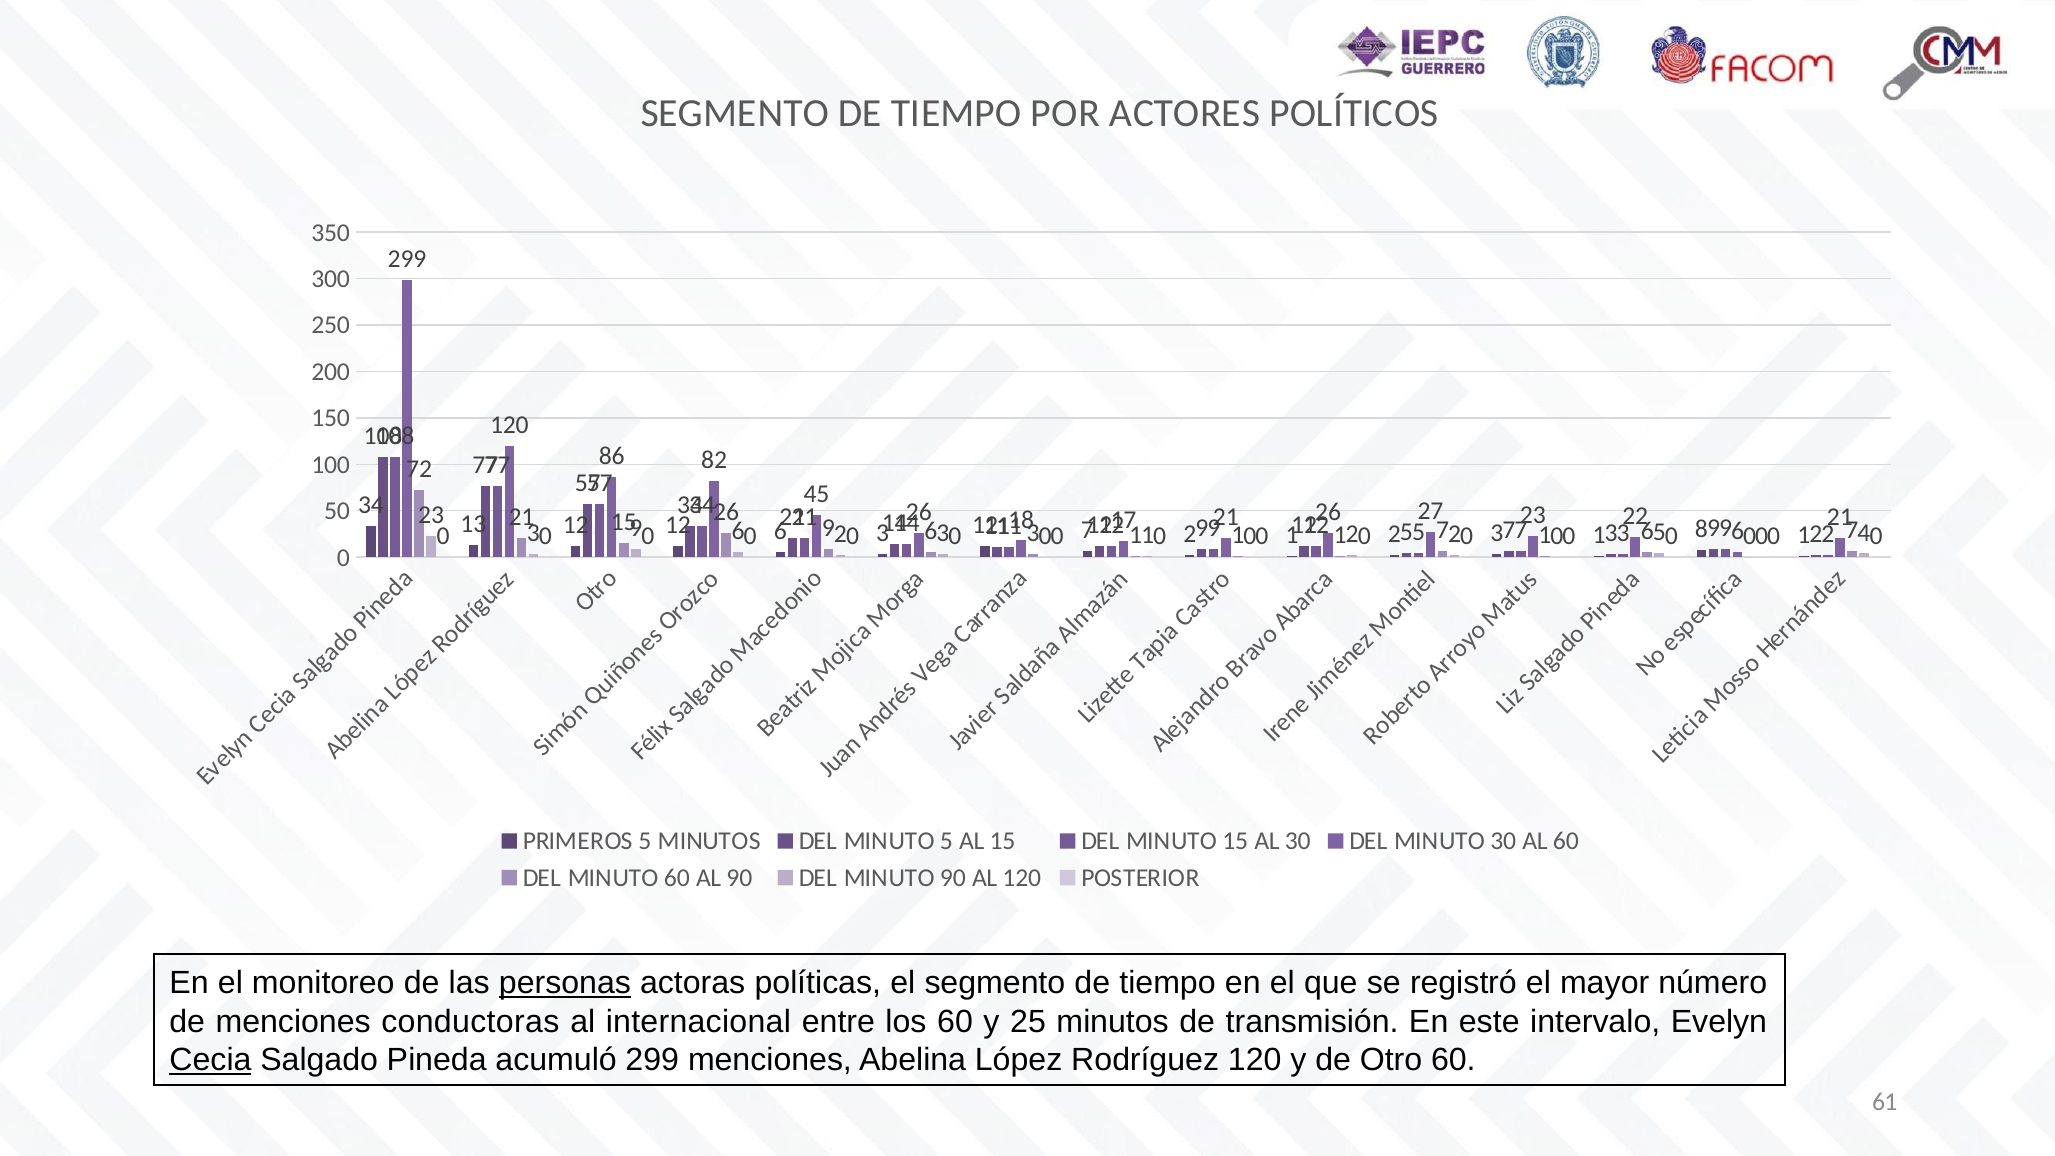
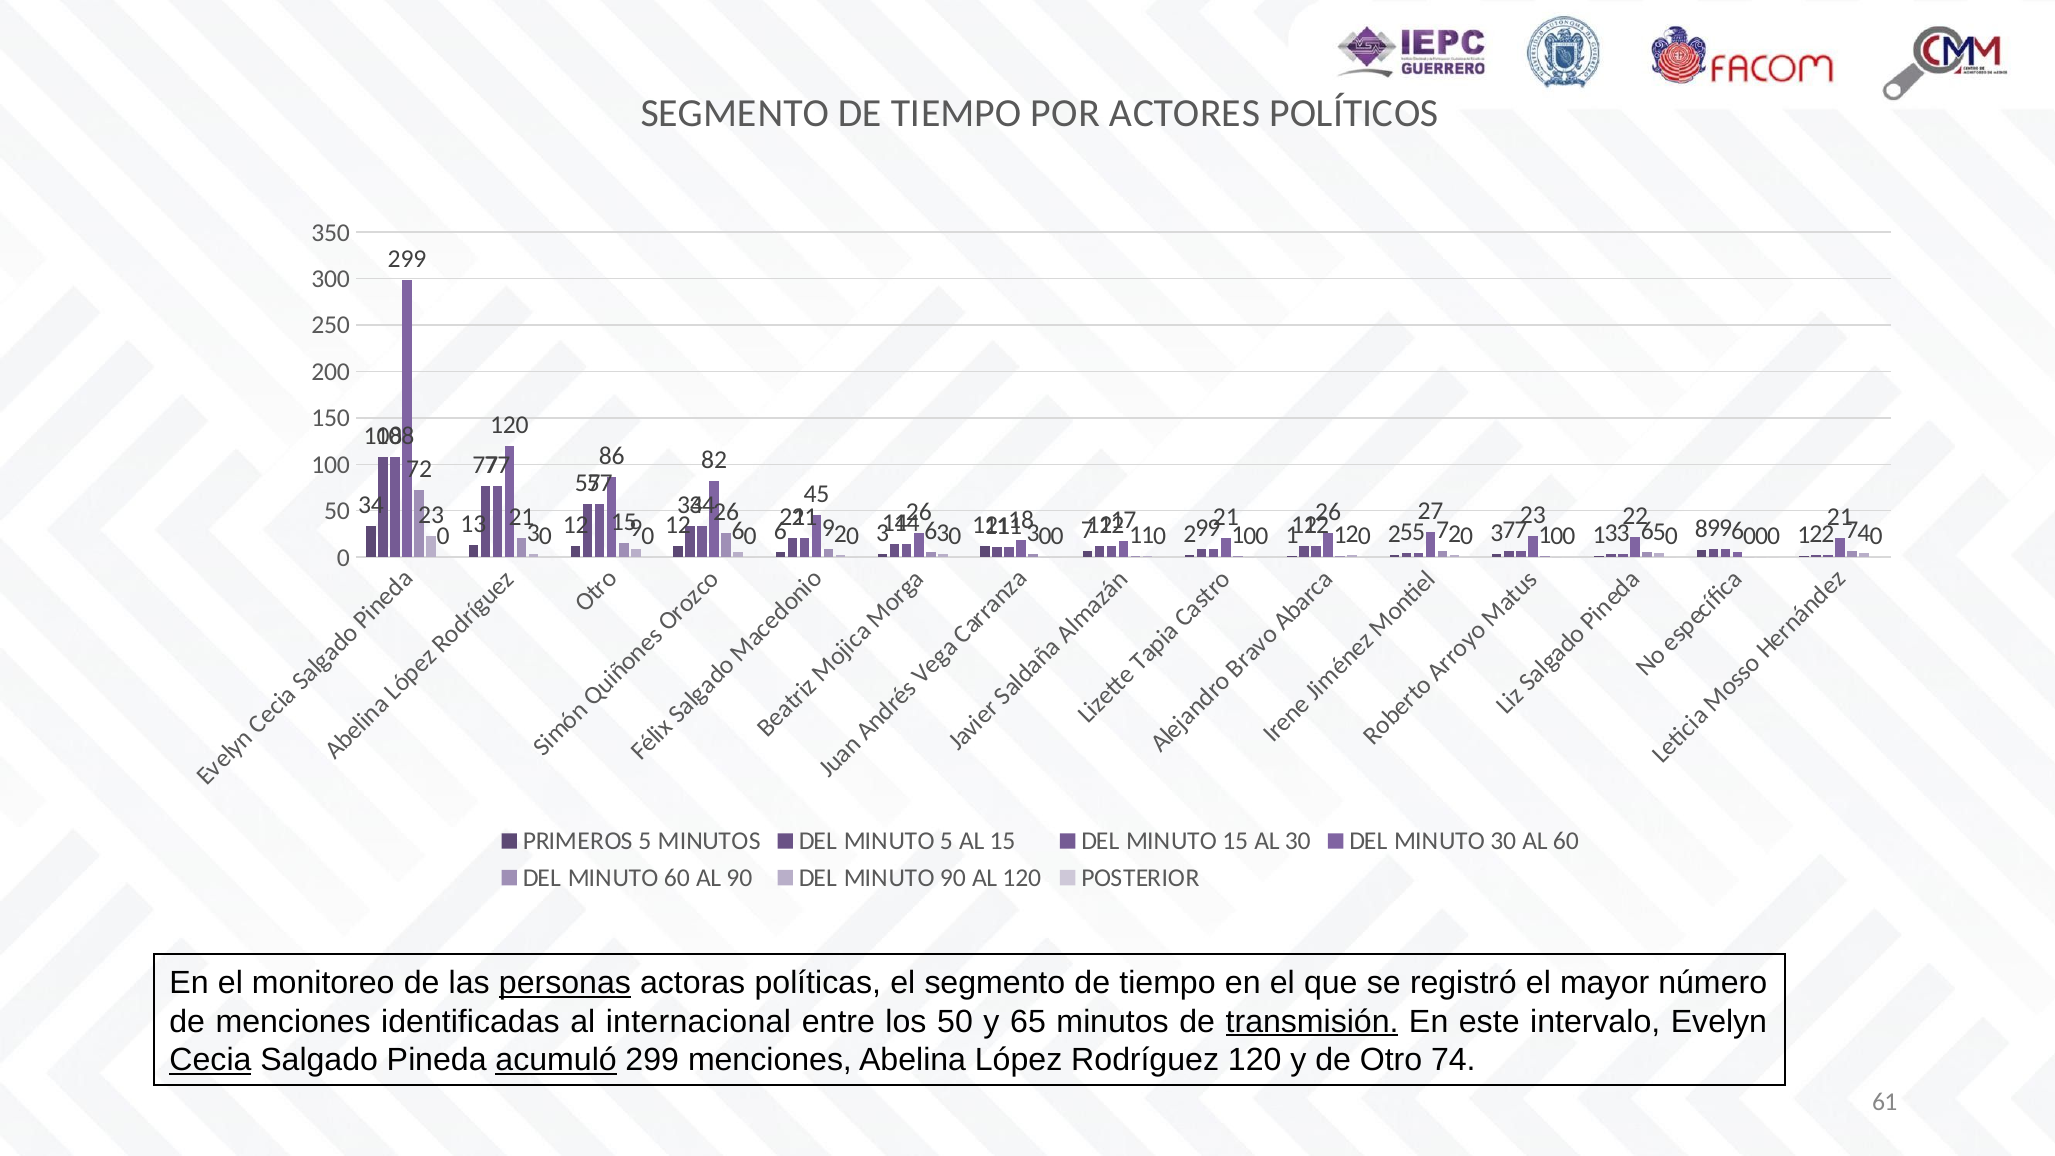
conductoras: conductoras -> identificadas (470, 1022)
los 60: 60 -> 50 (955, 1022)
25: 25 -> 65 (1028, 1022)
transmisión underline: none -> present (1312, 1022)
acumuló underline: none -> present (556, 1060)
Otro 60: 60 -> 74 (1453, 1060)
